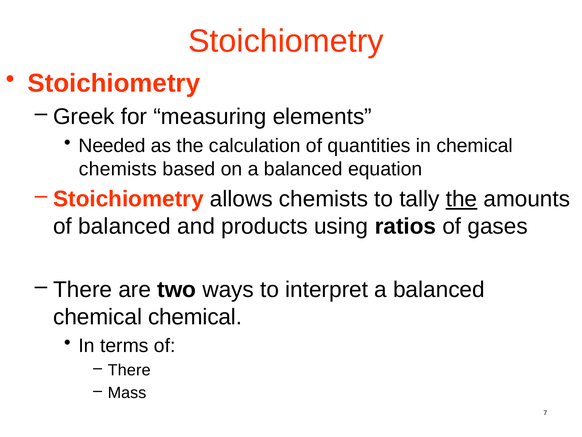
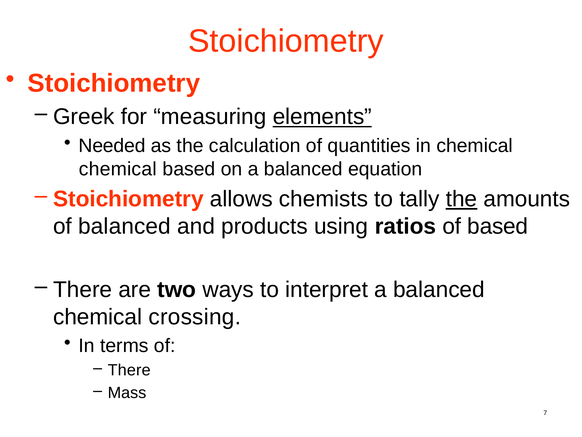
elements underline: none -> present (322, 117)
chemists: chemists -> chemical (118, 169)
of gases: gases -> based (498, 226)
chemical chemical: chemical -> crossing (195, 317)
